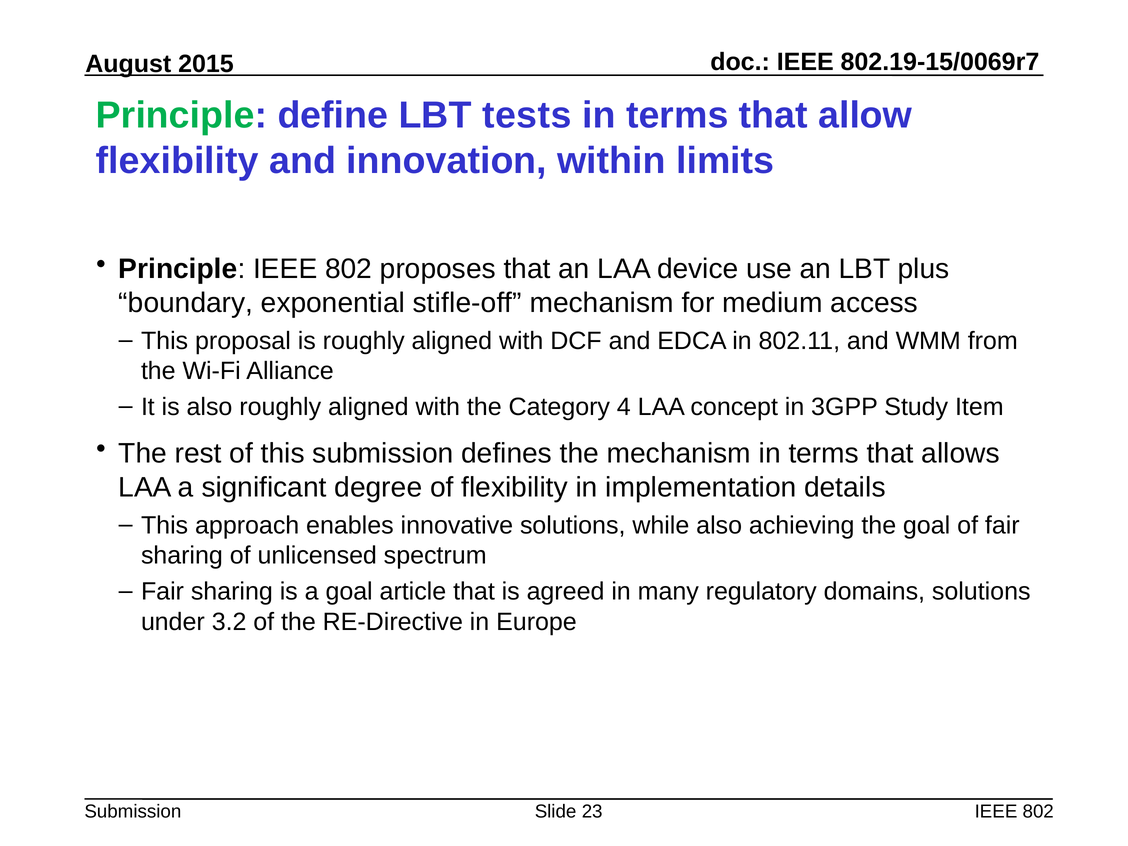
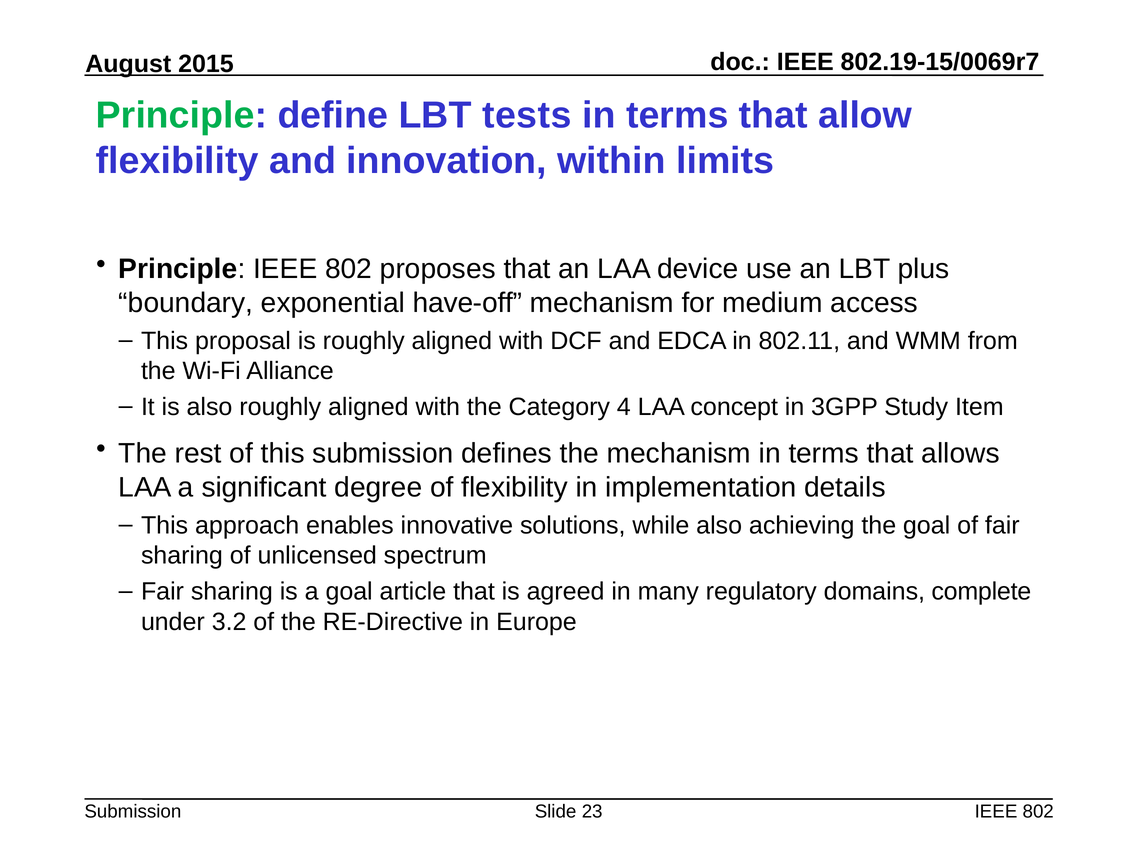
stifle-off: stifle-off -> have-off (467, 303)
domains solutions: solutions -> complete (981, 592)
